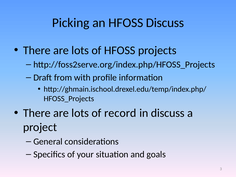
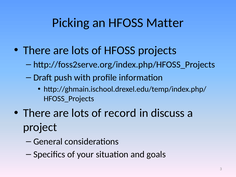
HFOSS Discuss: Discuss -> Matter (165, 23)
from: from -> push (63, 77)
